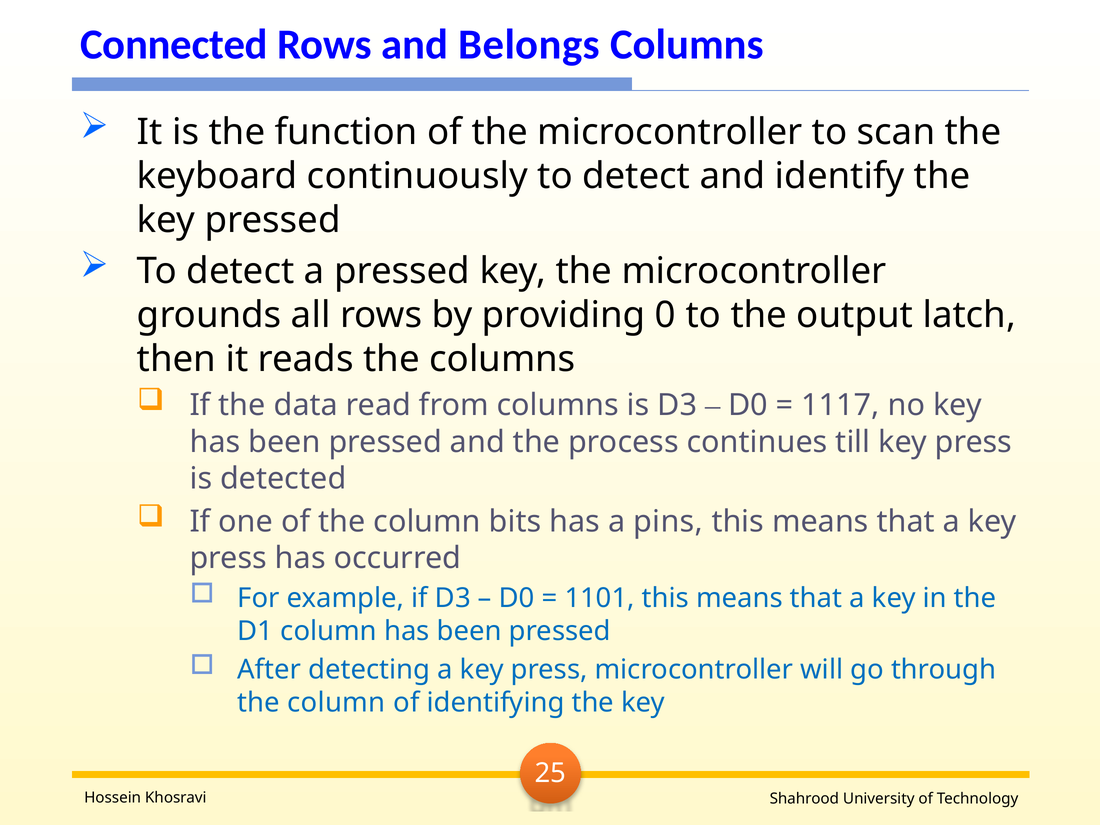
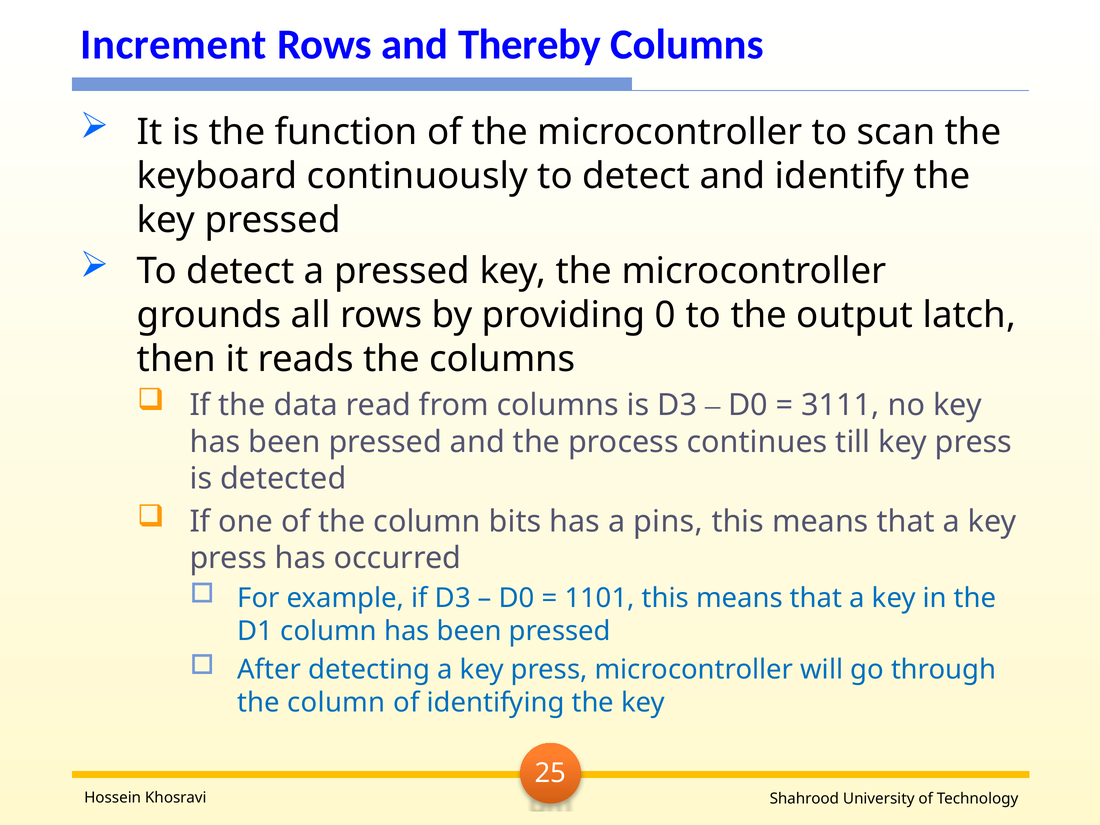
Connected: Connected -> Increment (174, 45)
Belongs: Belongs -> Thereby (530, 45)
1117: 1117 -> 3111 (841, 405)
